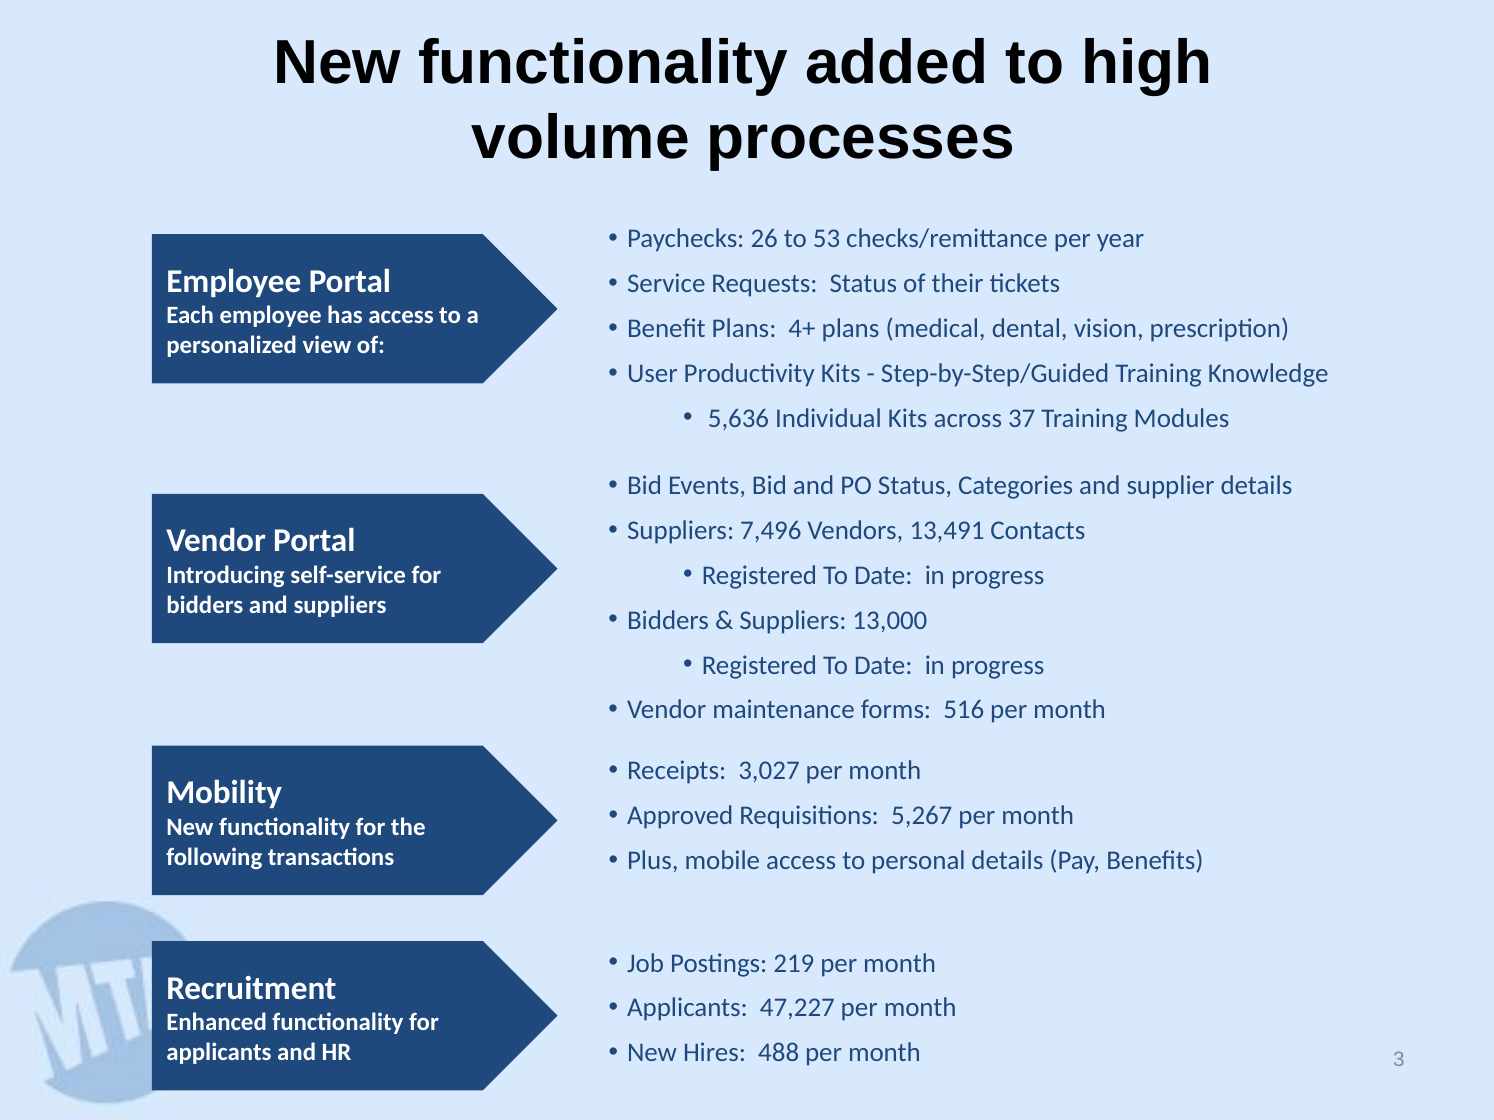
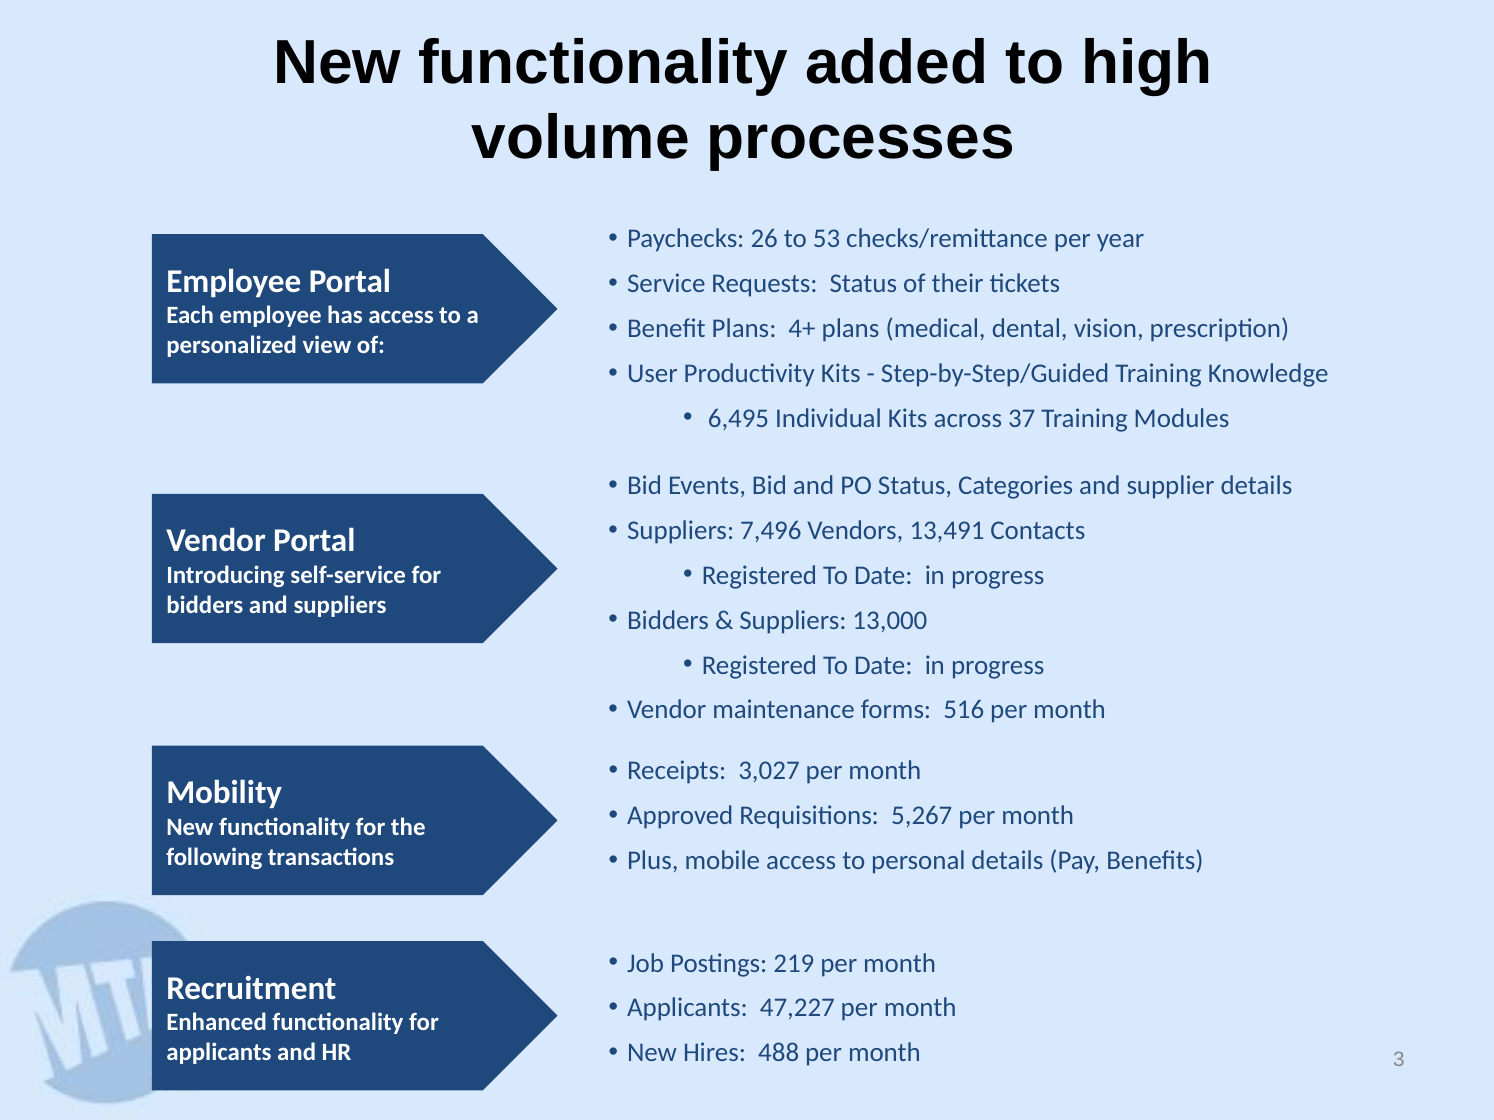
5,636: 5,636 -> 6,495 (739, 419)
